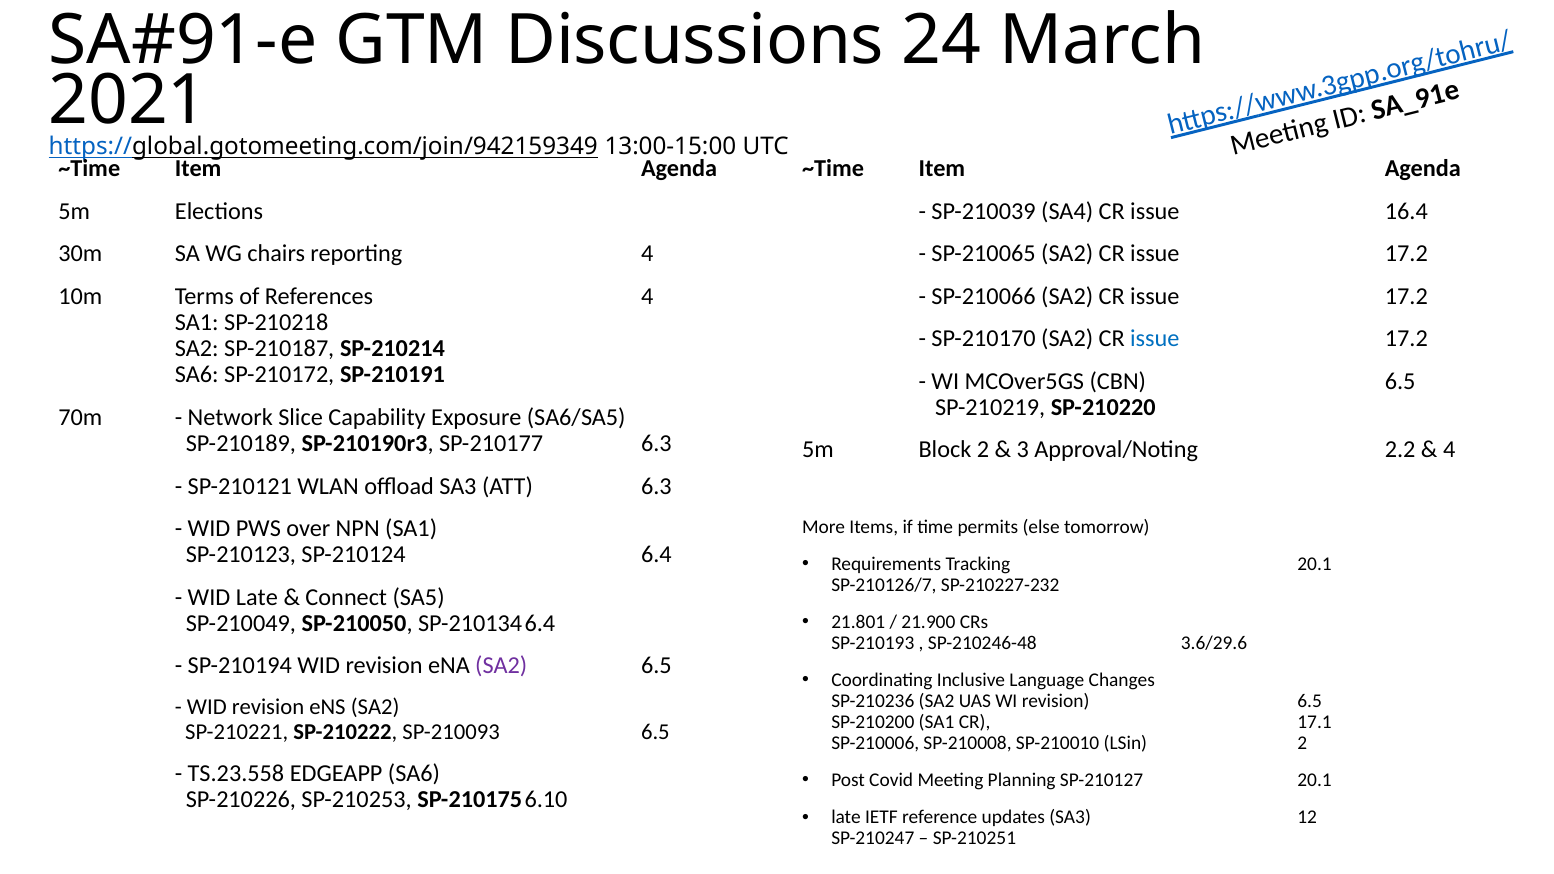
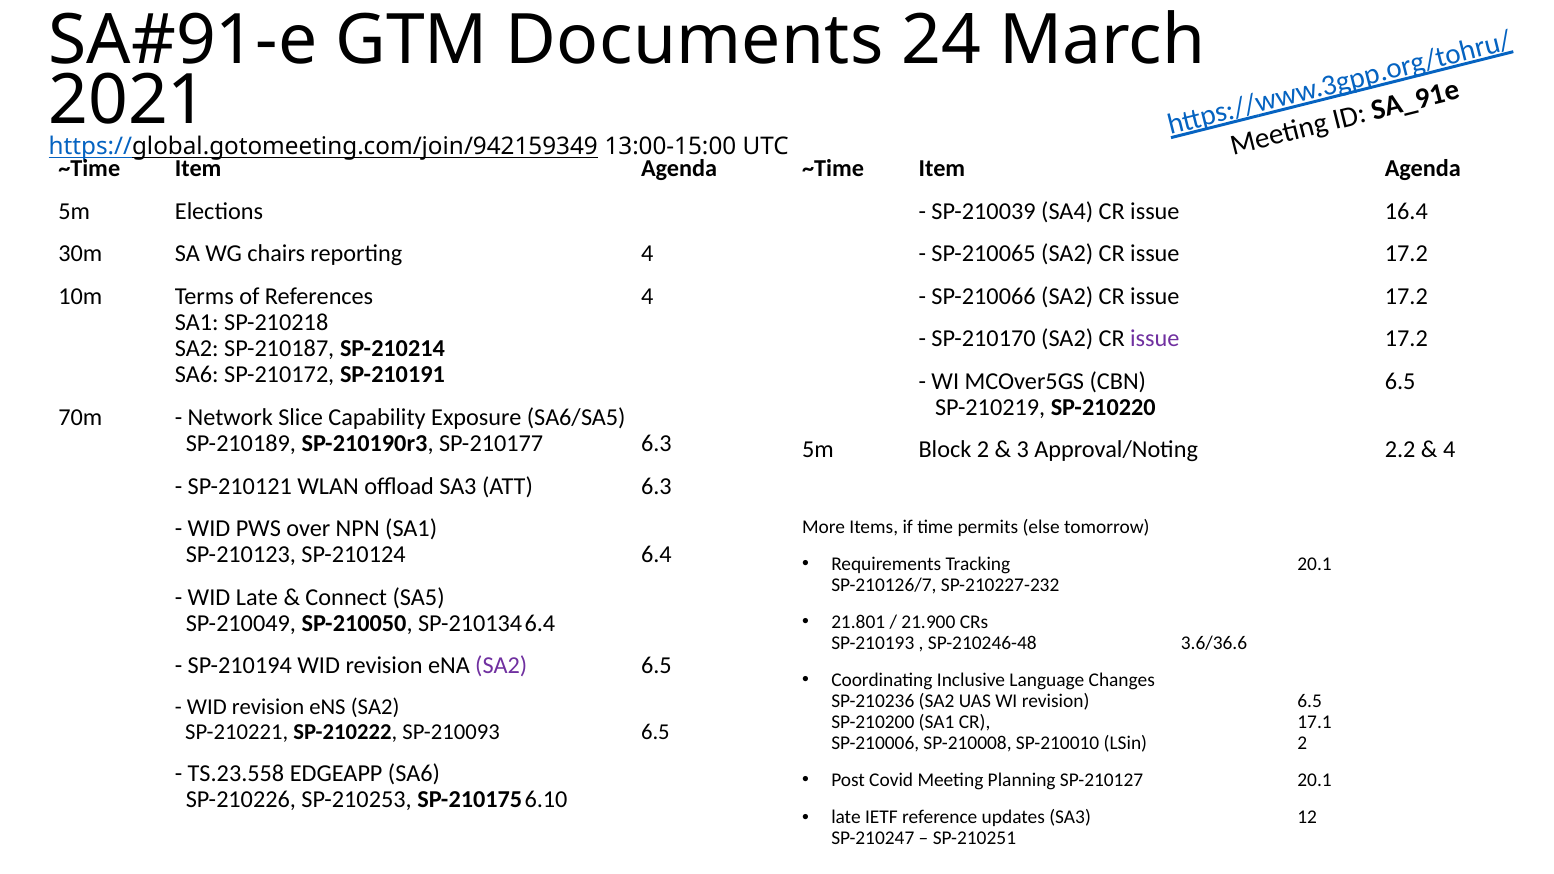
Discussions: Discussions -> Documents (695, 40)
issue colour: blue -> purple (1155, 339)
3.6/29.6: 3.6/29.6 -> 3.6/36.6 (1214, 643)
